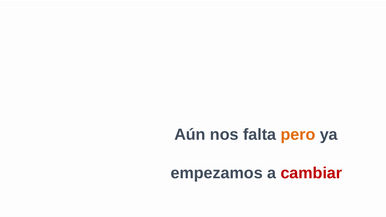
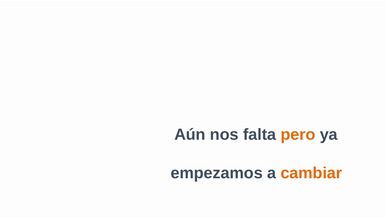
cambiar colour: red -> orange (311, 173)
